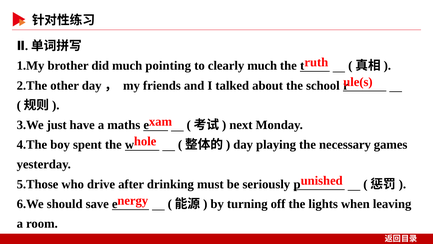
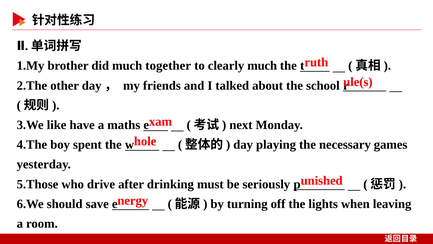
pointing: pointing -> together (168, 66)
just: just -> like (57, 125)
